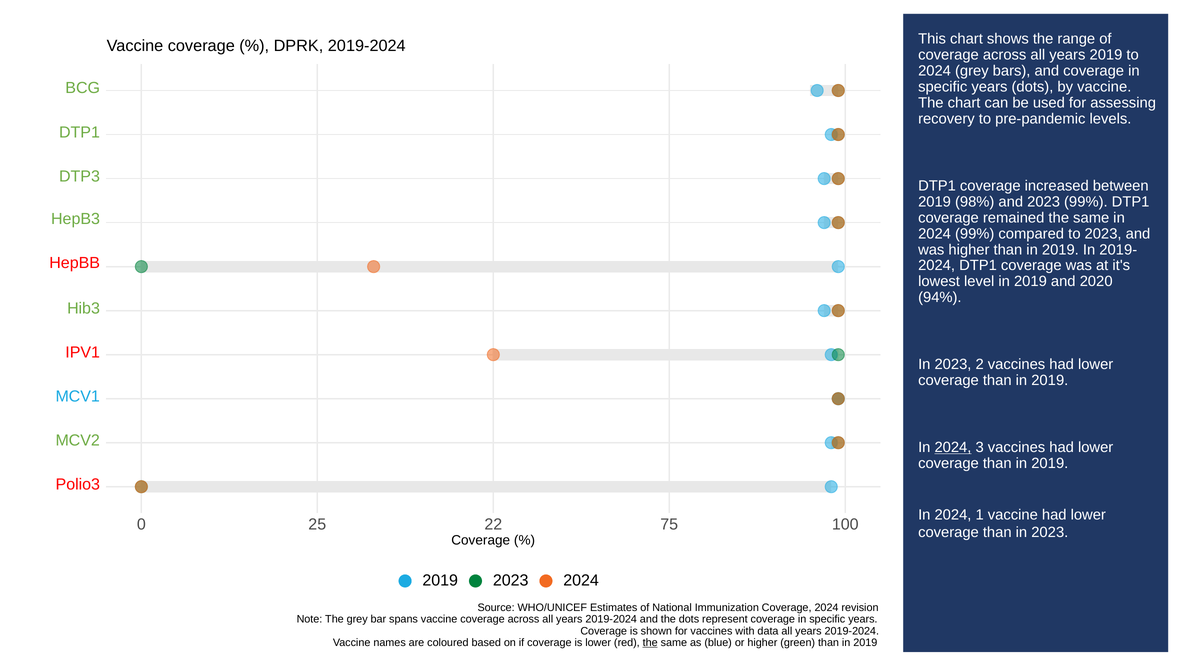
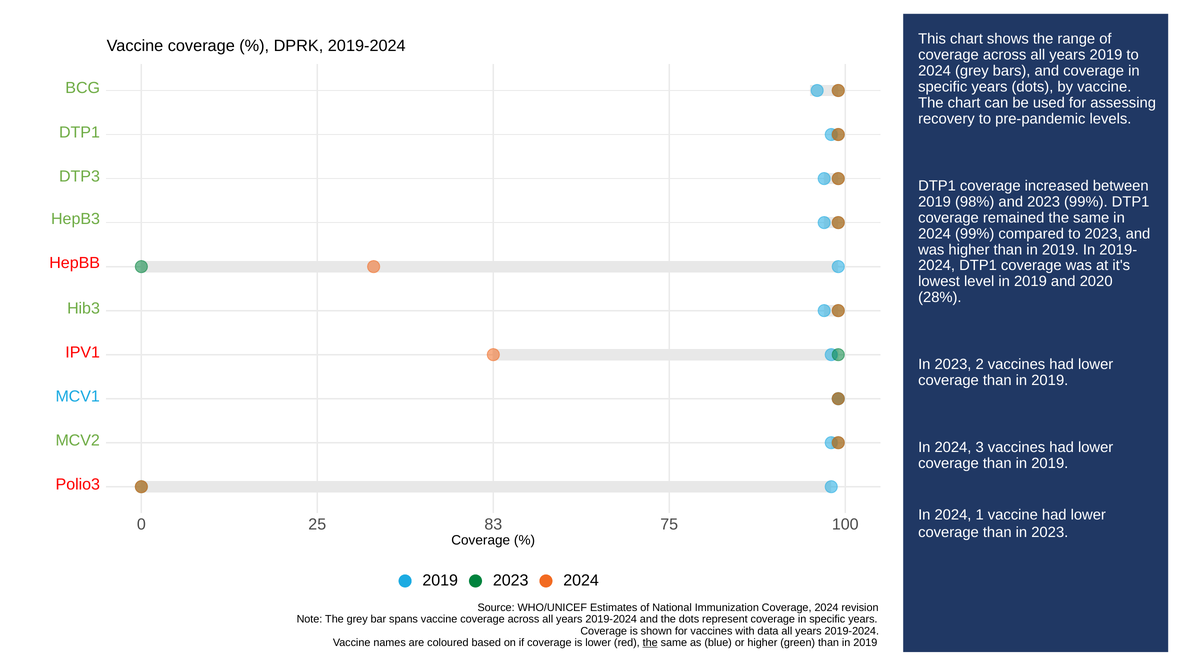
94%: 94% -> 28% (940, 297)
2024 underline: present -> none (953, 447)
22: 22 -> 83 (493, 524)
